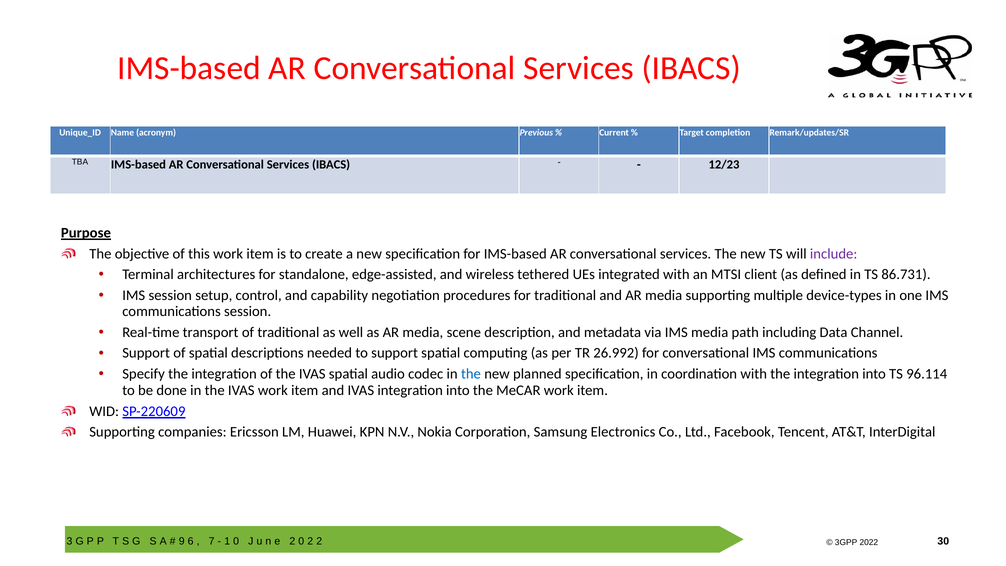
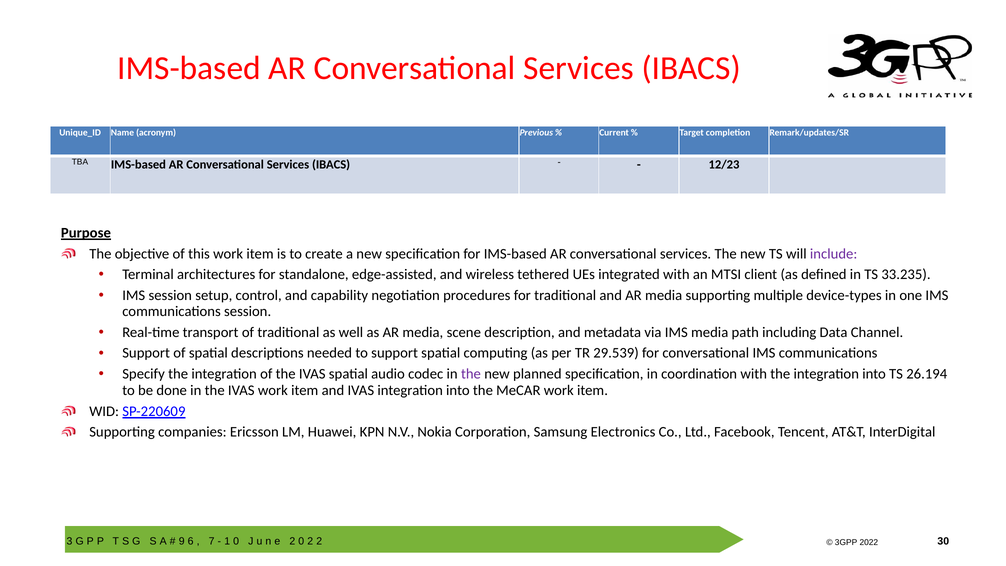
86.731: 86.731 -> 33.235 (906, 274)
26.992: 26.992 -> 29.539 (616, 353)
the colour: blue -> purple (471, 374)
96.114: 96.114 -> 26.194 (927, 374)
